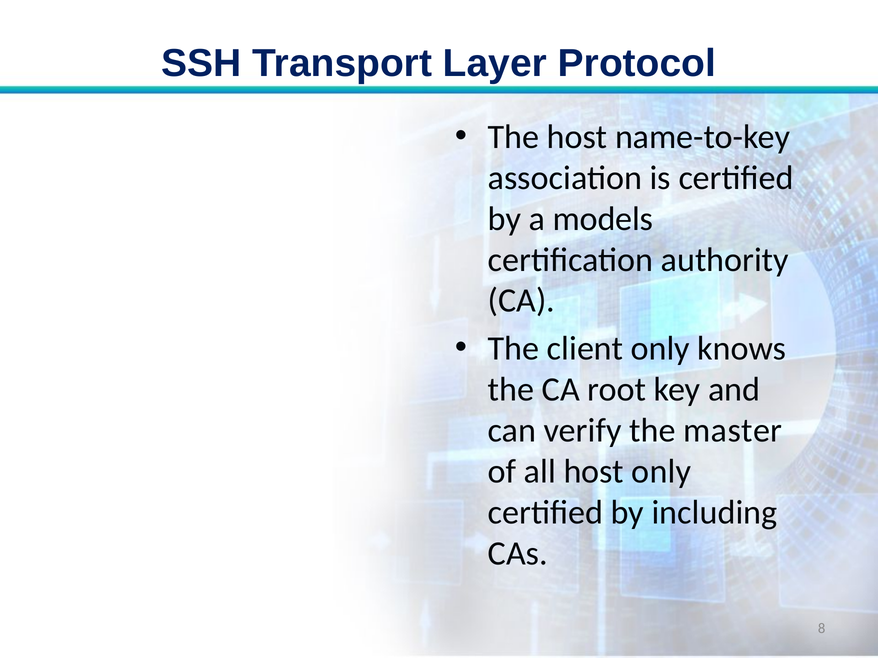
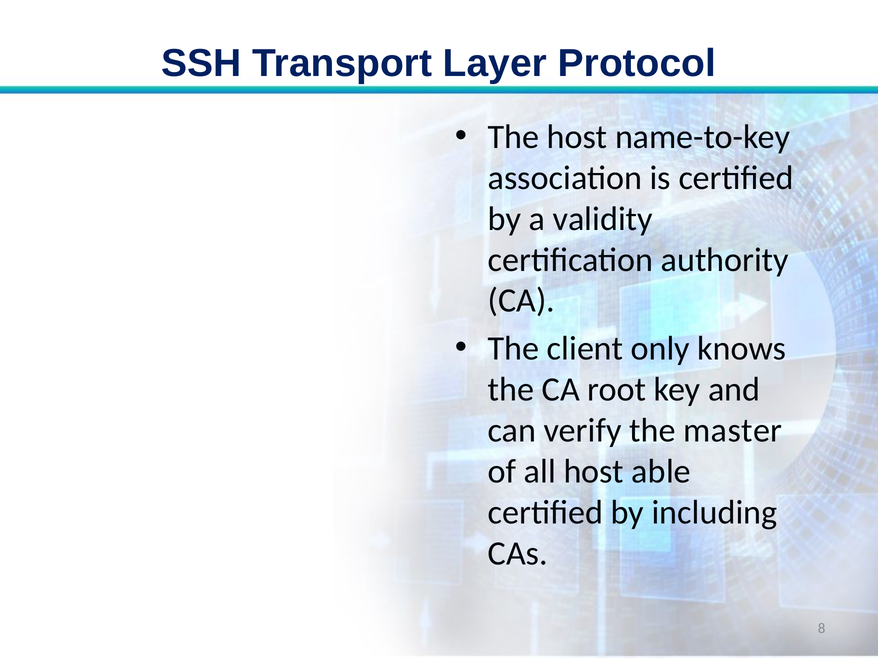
models: models -> validity (603, 219)
host only: only -> able (661, 472)
